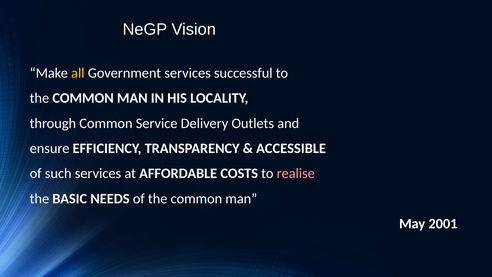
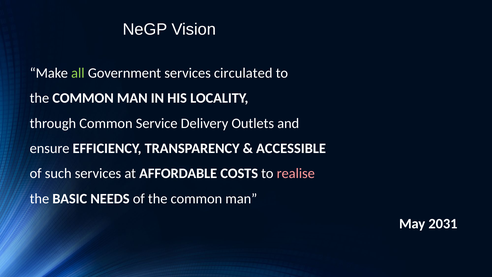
all colour: yellow -> light green (78, 73)
successful: successful -> circulated (243, 73)
2001: 2001 -> 2031 (443, 224)
